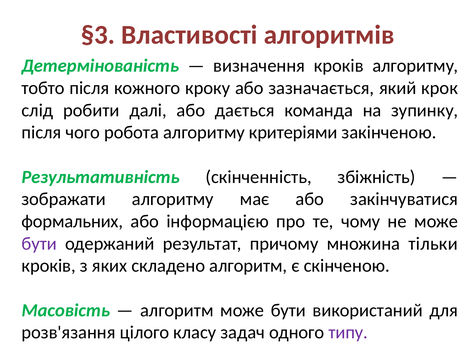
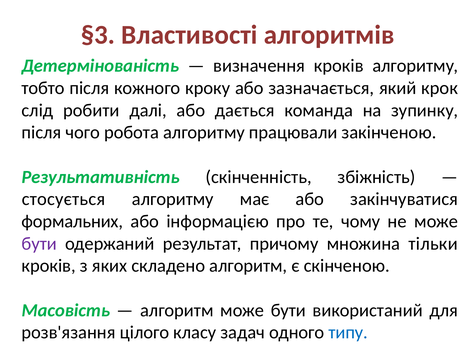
критеріями: критеріями -> працювали (293, 132)
зображати: зображати -> стосується (64, 199)
типу colour: purple -> blue (348, 332)
